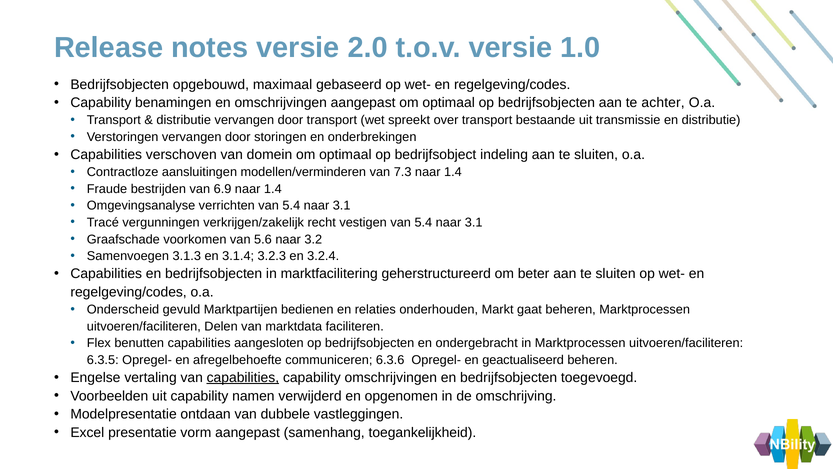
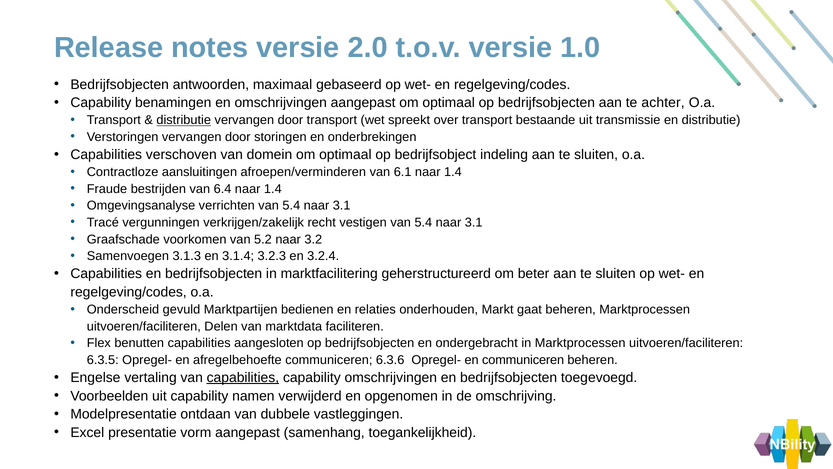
opgebouwd: opgebouwd -> antwoorden (211, 84)
distributie underline: none -> present (184, 120)
modellen/verminderen: modellen/verminderen -> afroepen/verminderen (303, 172)
7.3: 7.3 -> 6.1 (403, 172)
6.9: 6.9 -> 6.4 (223, 189)
5.6: 5.6 -> 5.2 (263, 239)
en geactualiseerd: geactualiseerd -> communiceren (523, 360)
